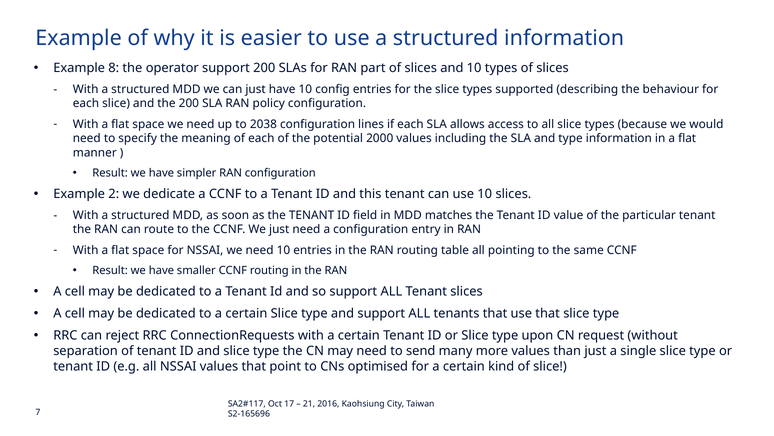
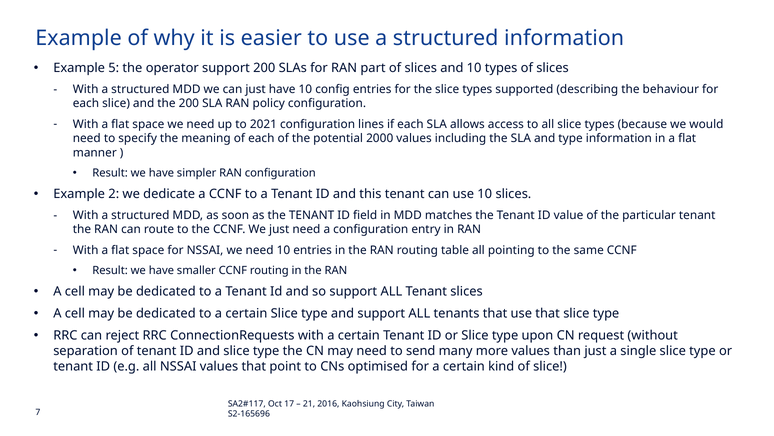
8: 8 -> 5 (114, 68)
2038: 2038 -> 2021 (263, 124)
